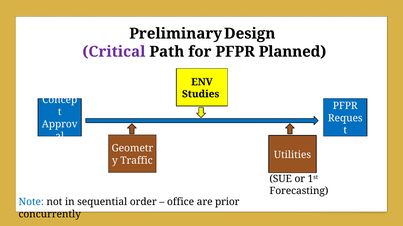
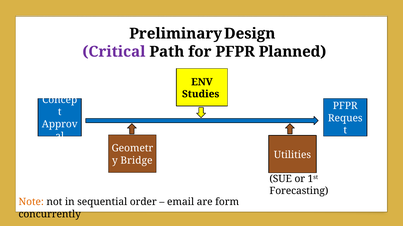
Traffic: Traffic -> Bridge (136, 161)
Note colour: blue -> orange (31, 203)
office: office -> email (181, 203)
prior: prior -> form (227, 203)
